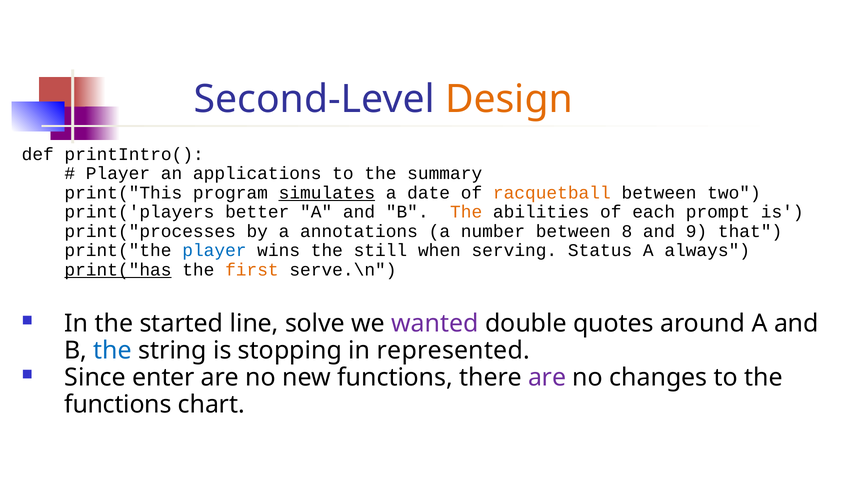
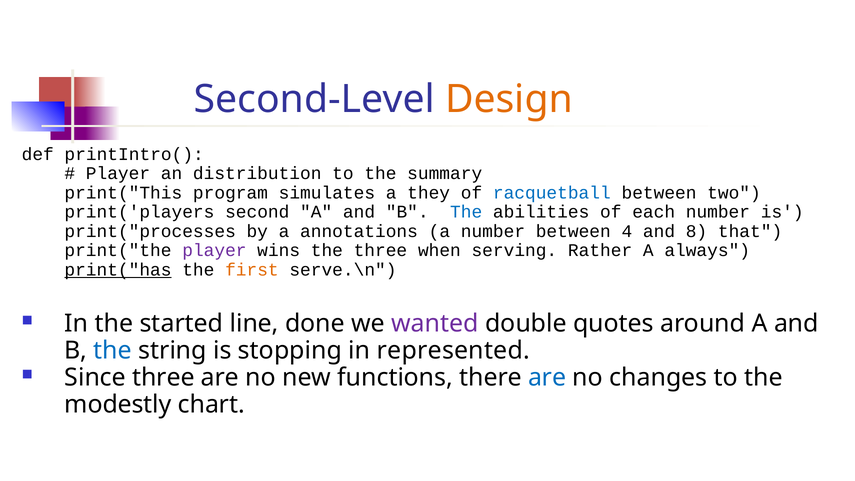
applications: applications -> distribution (257, 173)
simulates underline: present -> none (327, 193)
date: date -> they (429, 193)
racquetball colour: orange -> blue (552, 193)
better: better -> second (257, 212)
The colour: orange -> blue (466, 212)
each prompt: prompt -> number (718, 212)
8: 8 -> 4 (627, 231)
9: 9 -> 8 (696, 231)
player colour: blue -> purple (214, 250)
the still: still -> three (380, 250)
Status: Status -> Rather (600, 250)
solve: solve -> done (315, 323)
Since enter: enter -> three (163, 377)
are colour: purple -> blue (547, 377)
functions: functions -> modestly (118, 404)
